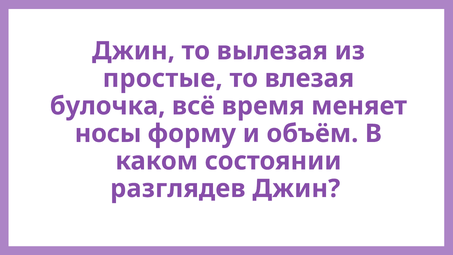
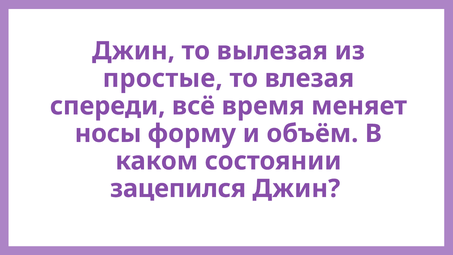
булочка: булочка -> спереди (108, 106)
разглядев: разглядев -> зацепился (178, 188)
